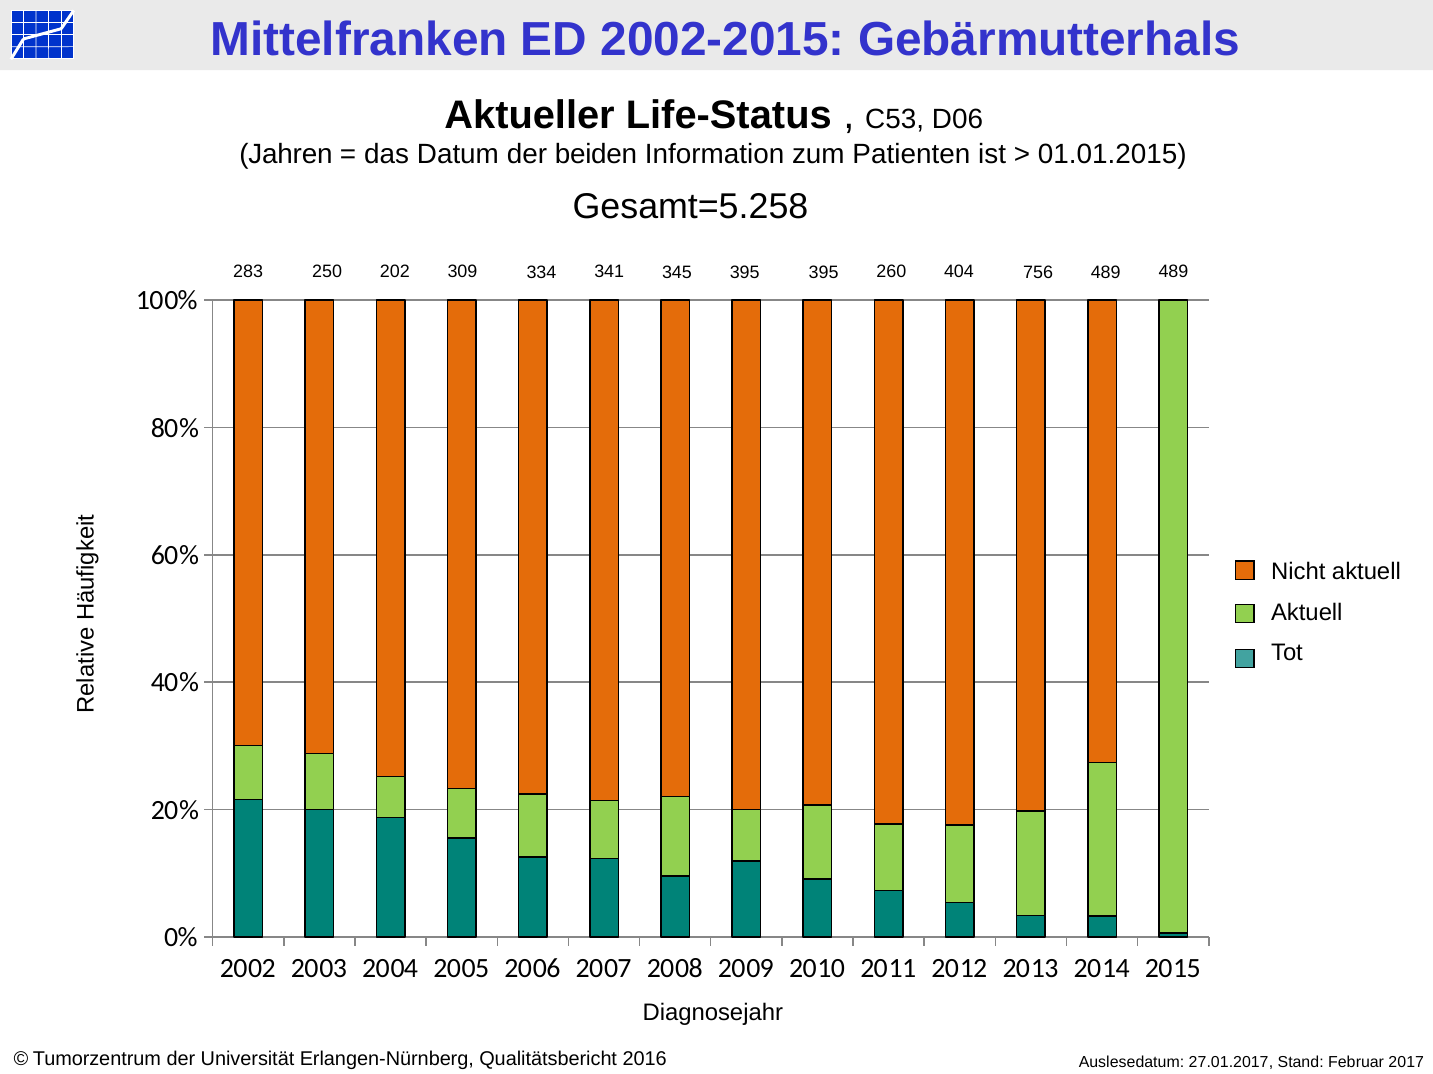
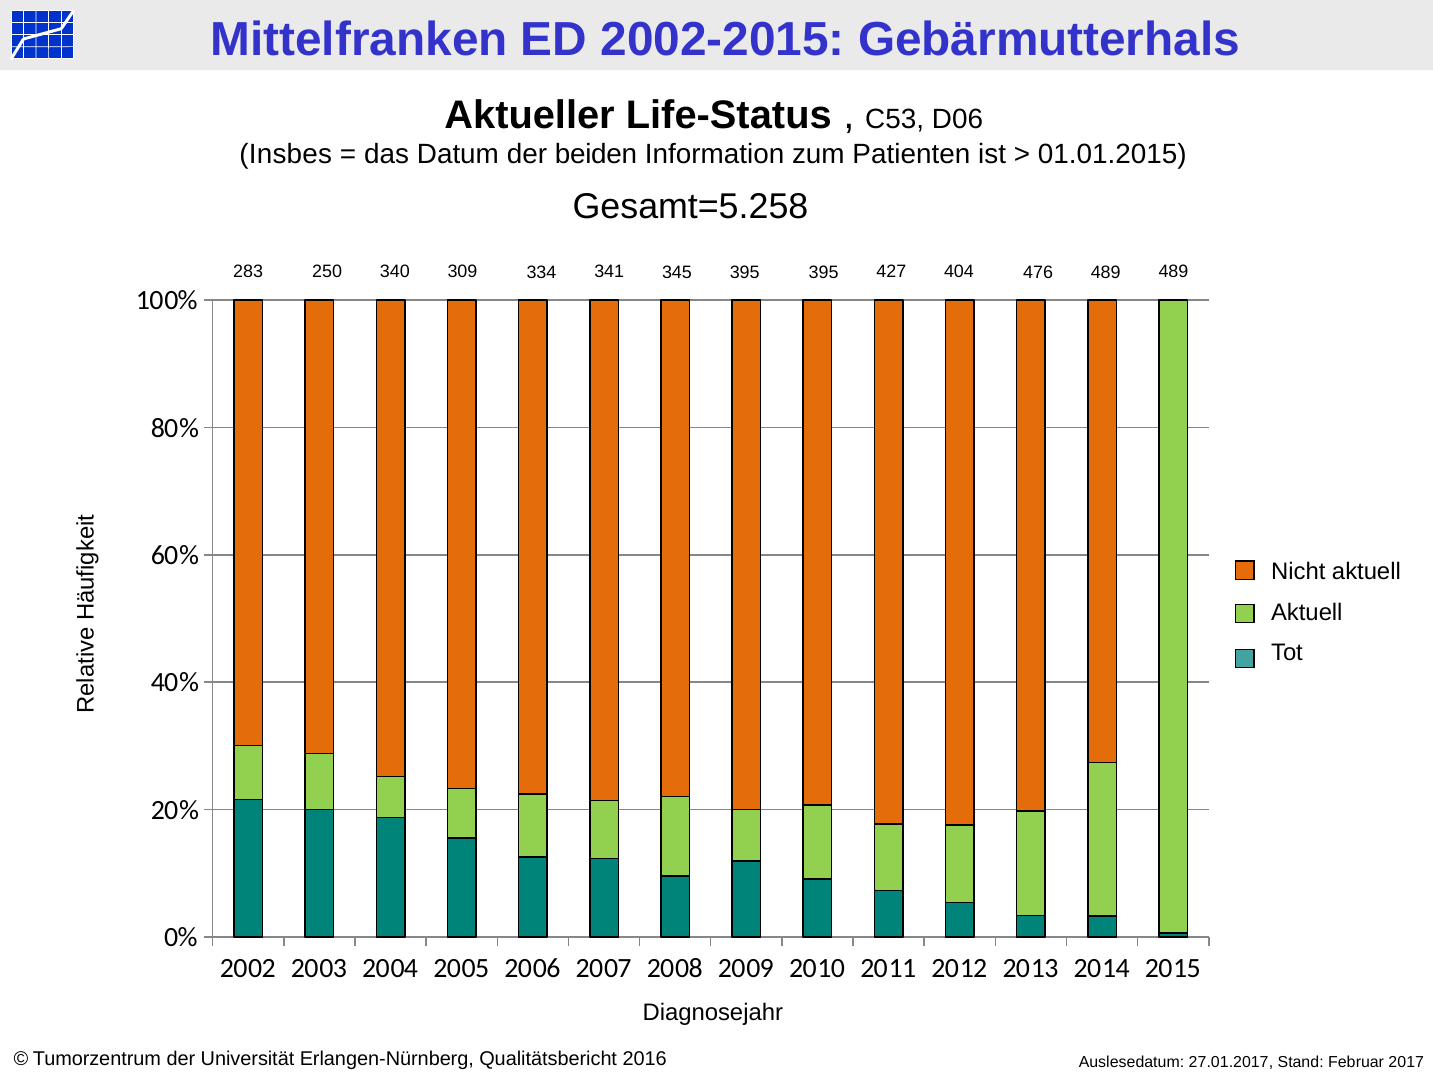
Jahren: Jahren -> Insbes (286, 155)
202: 202 -> 340 (395, 272)
260: 260 -> 427 (891, 271)
756: 756 -> 476 (1038, 273)
